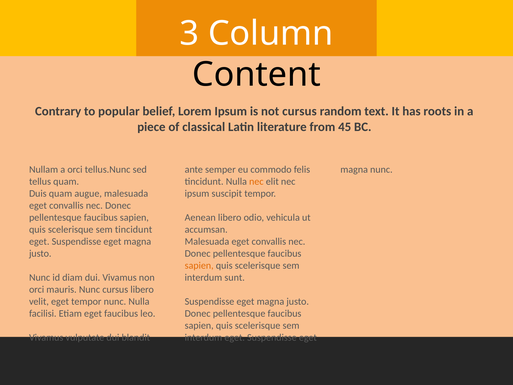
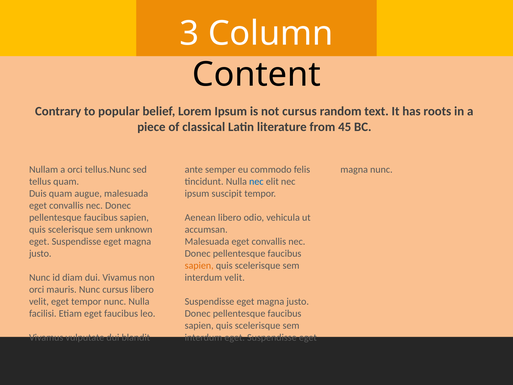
nec colour: orange -> blue (256, 181)
sem tincidunt: tincidunt -> unknown (134, 229)
interdum sunt: sunt -> velit (235, 277)
